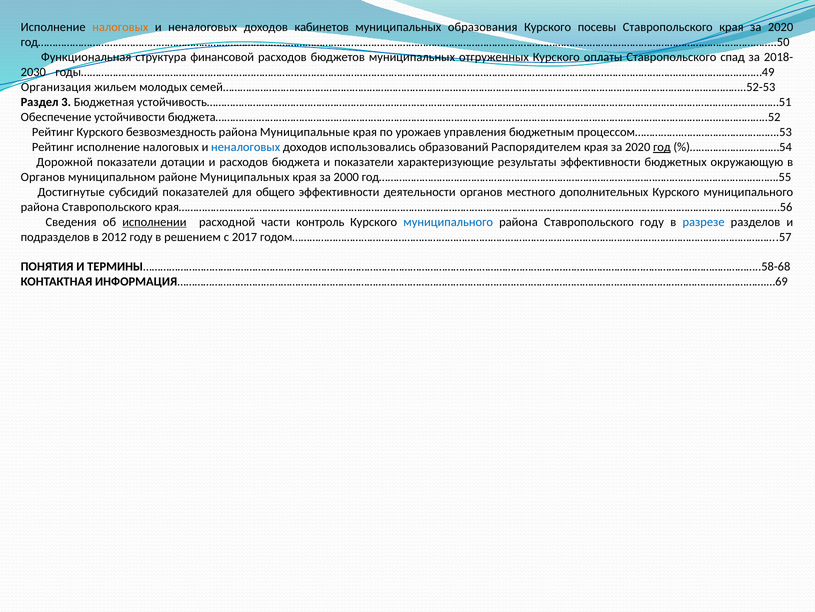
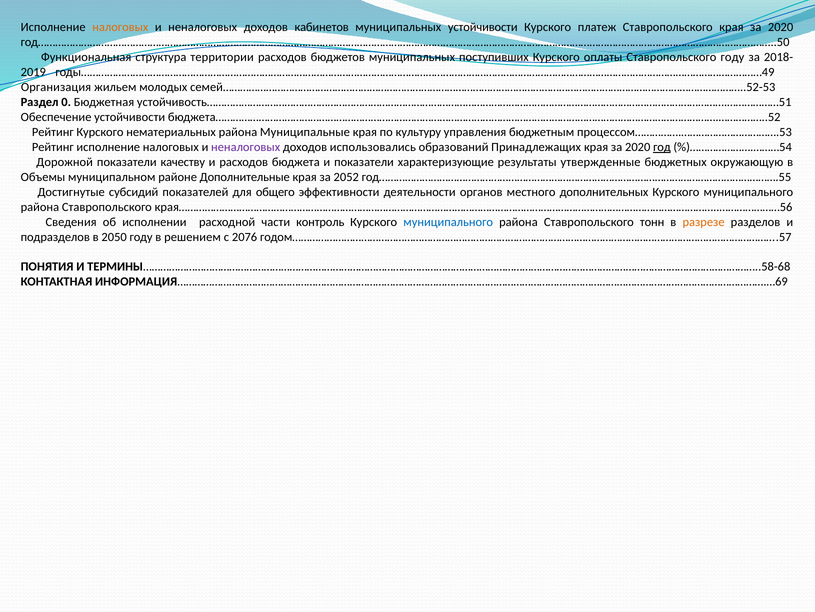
муниципальных образования: образования -> устойчивости (483, 27)
посевы: посевы -> платеж (597, 27)
финансовой: финансовой -> территории (222, 57)
отгруженных: отгруженных -> поступивших (494, 57)
Ставропольского спад: спад -> году (732, 57)
2030: 2030 -> 2019 (33, 72)
3: 3 -> 0 (66, 102)
безвозмездность: безвозмездность -> нематериальных (171, 132)
урожаев: урожаев -> культуру (418, 132)
неналоговых colour: blue -> purple (246, 147)
Распорядителем: Распорядителем -> Принадлежащих (536, 147)
дотации: дотации -> качеству (183, 162)
результаты эффективности: эффективности -> утвержденные (600, 162)
Органов: Органов -> Объемы (43, 177)
районе Муниципальных: Муниципальных -> Дополнительные (245, 177)
2000: 2000 -> 2052 (346, 177)
исполнении underline: present -> none (154, 222)
Ставропольского году: году -> тонн (652, 222)
разрезе colour: blue -> orange (704, 222)
2012: 2012 -> 2050 (114, 237)
2017: 2017 -> 2076 (245, 237)
